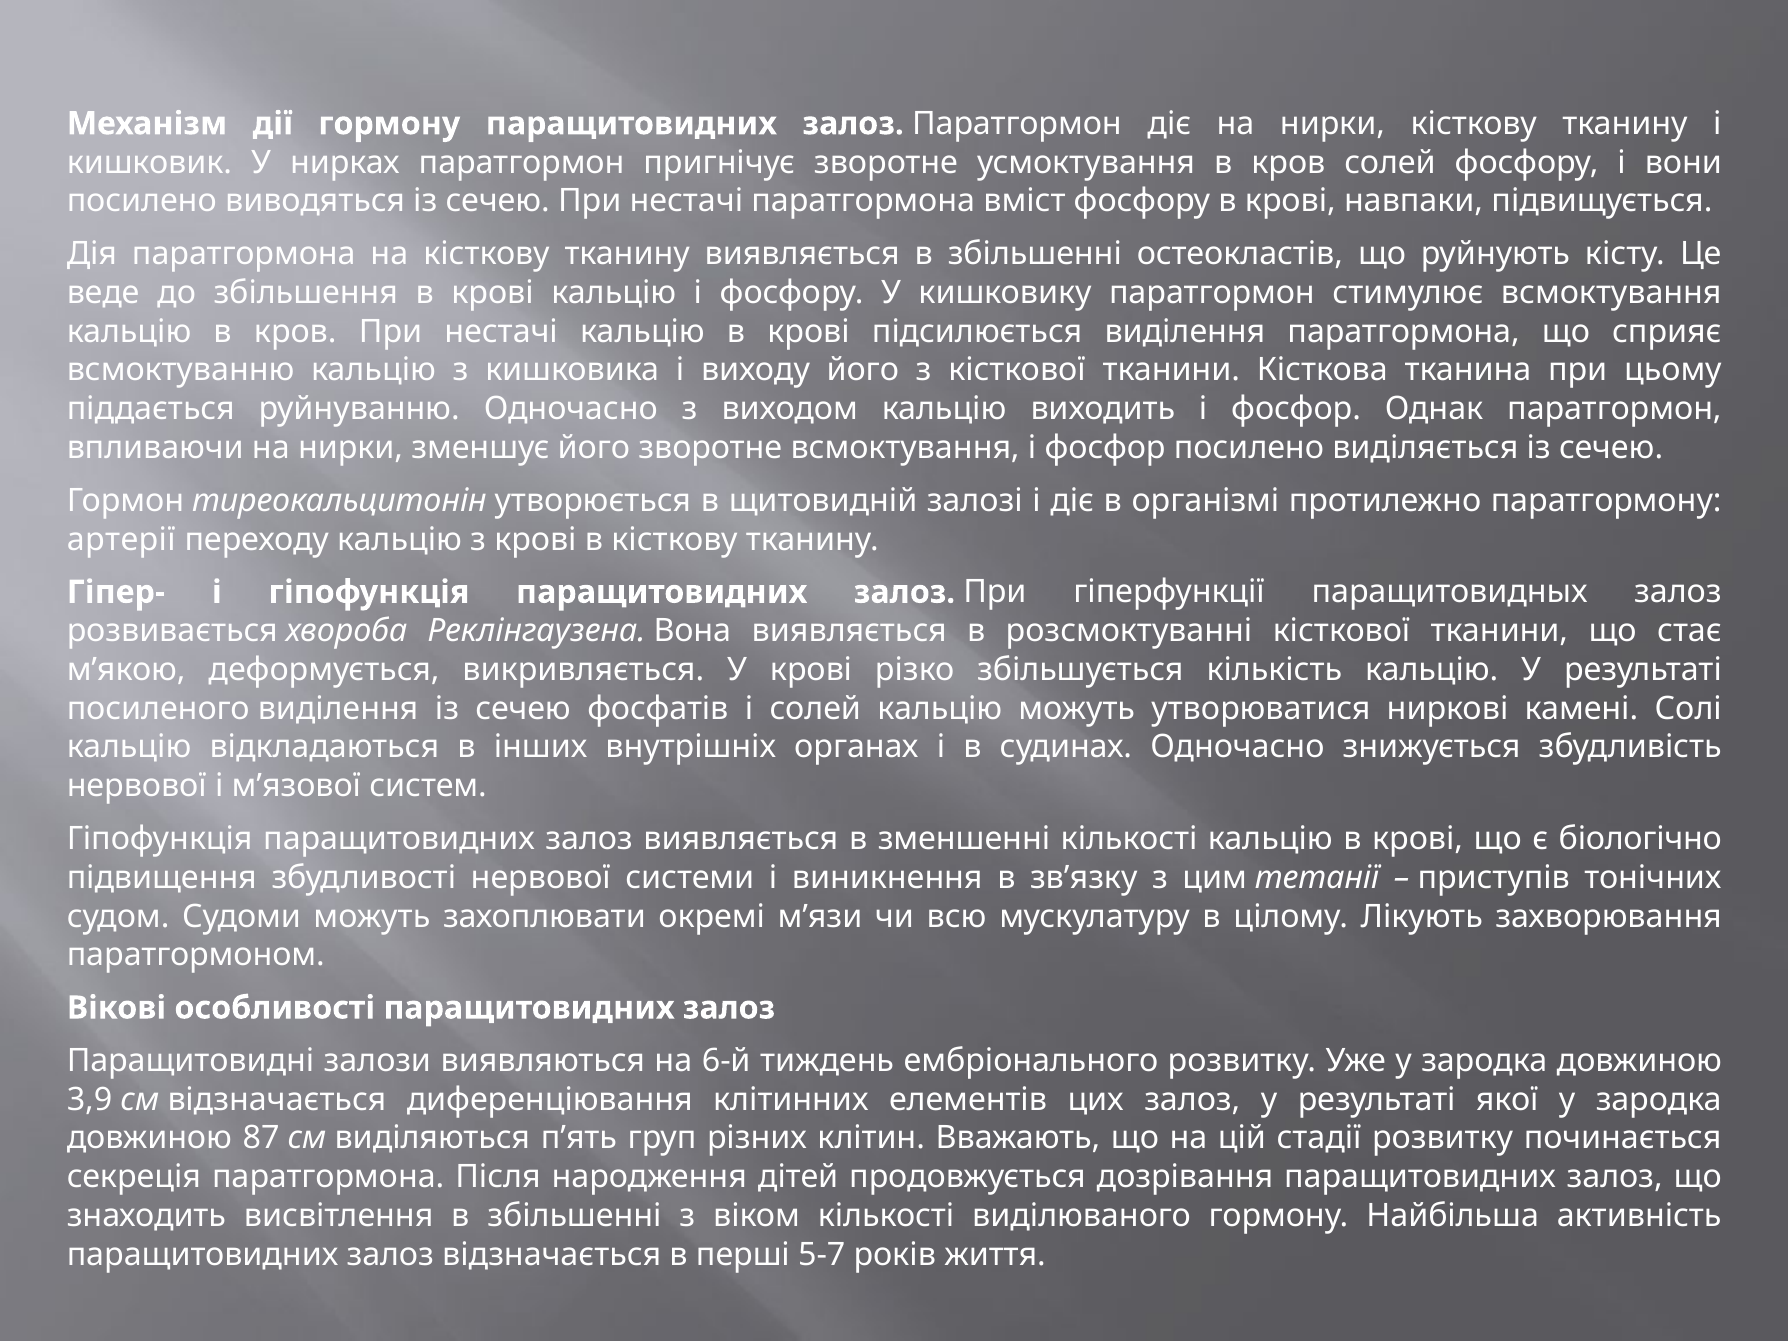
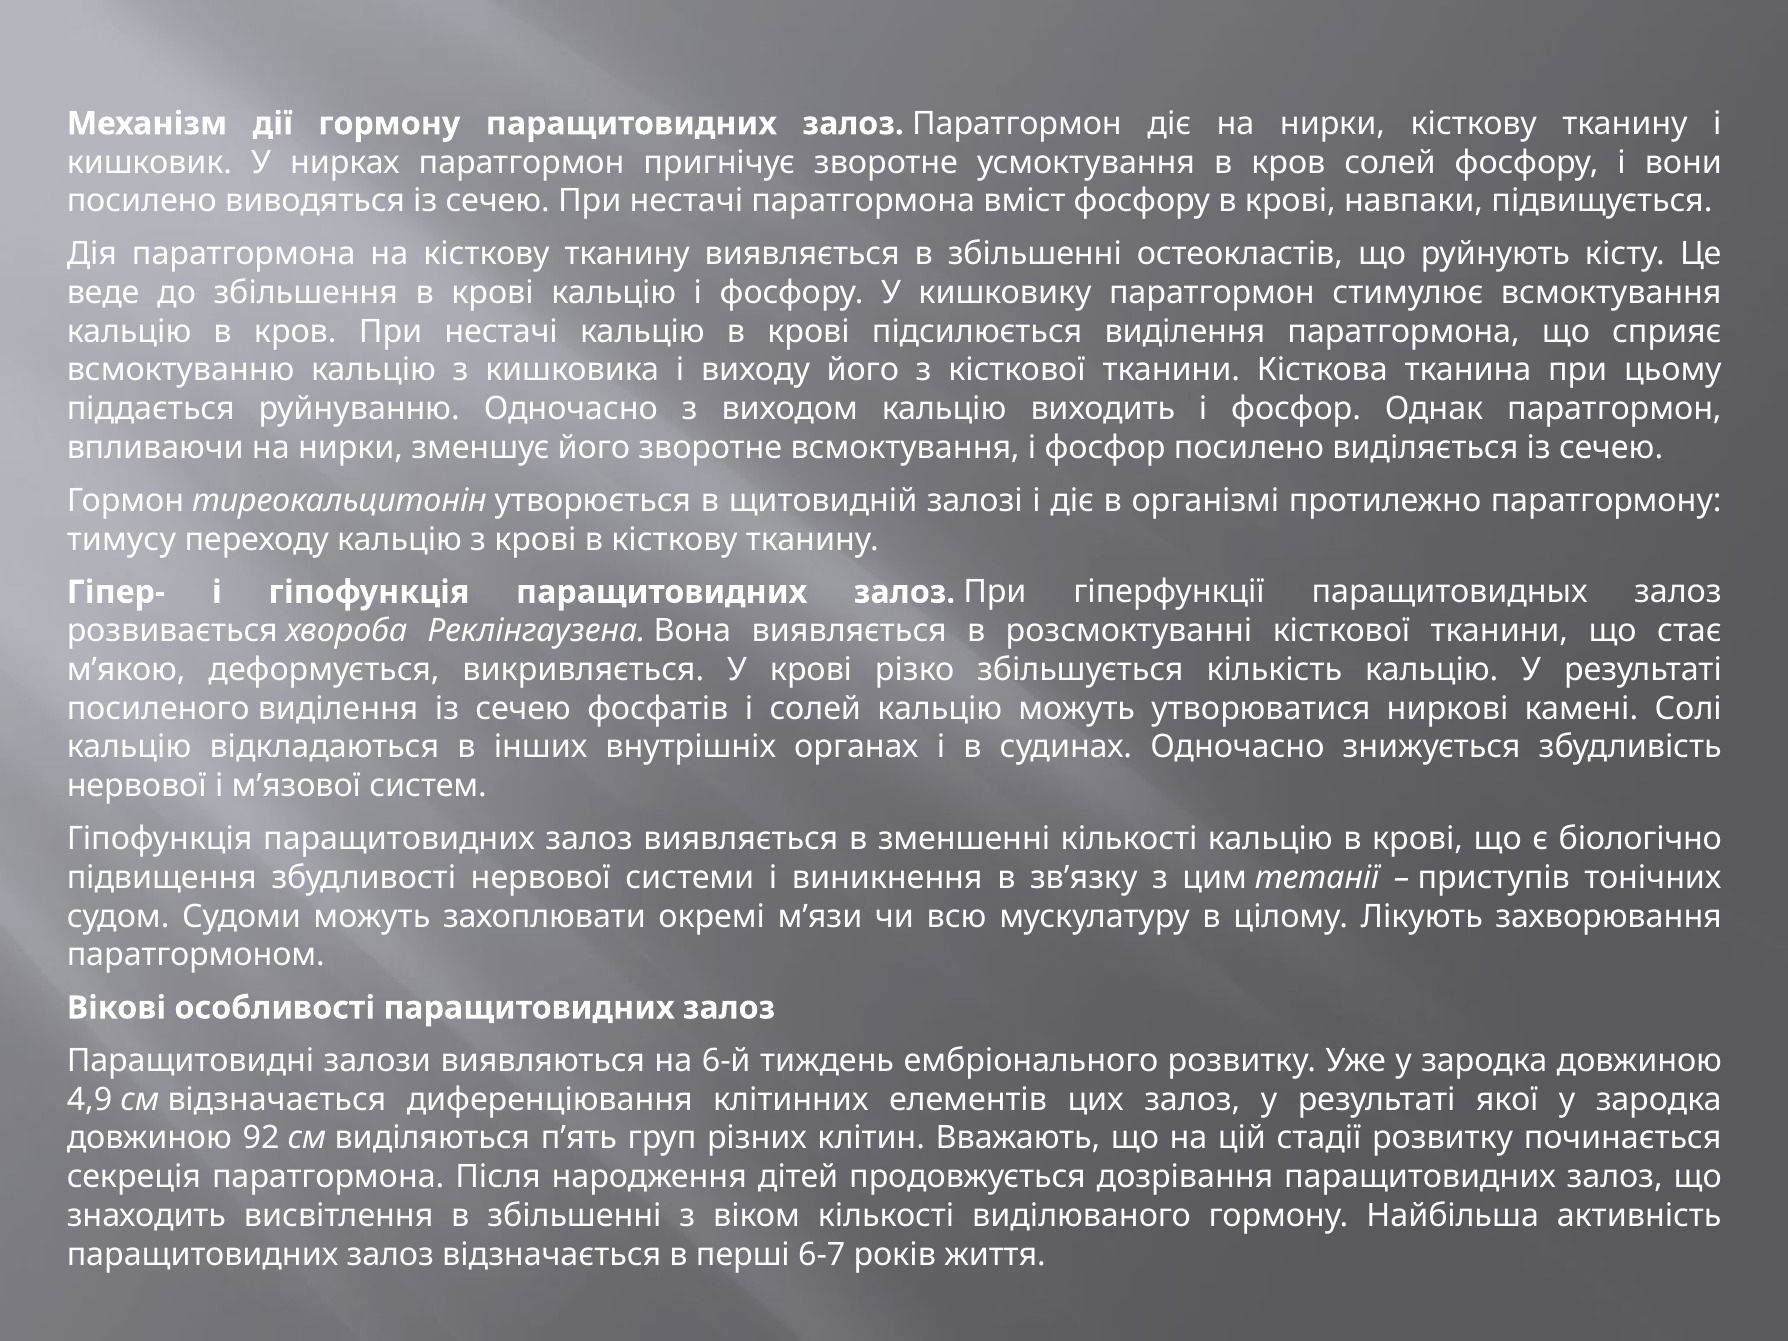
артерії: артерії -> тимусу (121, 539)
3,9: 3,9 -> 4,9 (90, 1099)
87: 87 -> 92 (261, 1138)
5-7: 5-7 -> 6-7 (822, 1255)
